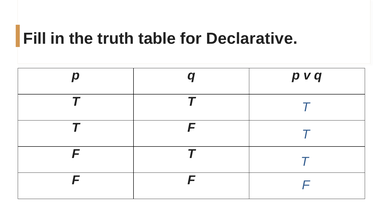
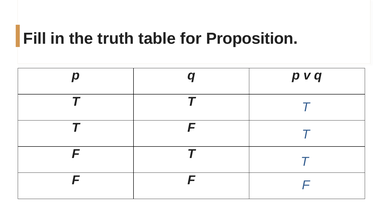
Declarative: Declarative -> Proposition (252, 39)
